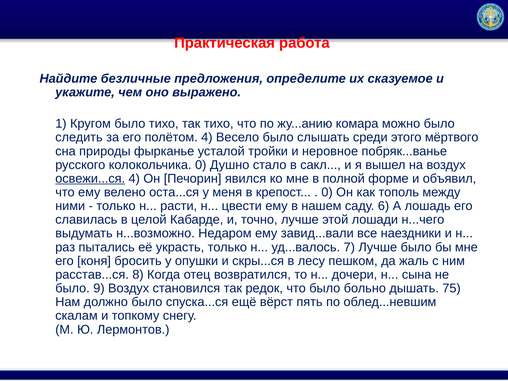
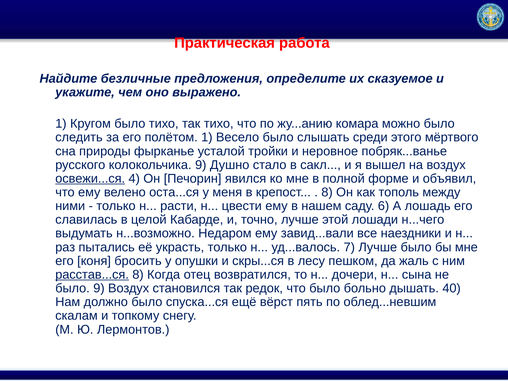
полётом 4: 4 -> 1 (207, 137)
колокольчика 0: 0 -> 9 (201, 165)
0: 0 -> 8 (327, 192)
расстав...ся underline: none -> present (92, 275)
75: 75 -> 40 (452, 288)
